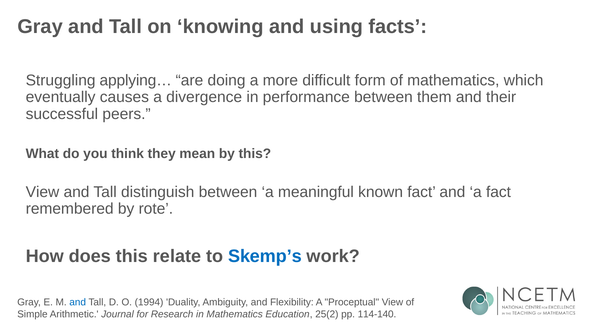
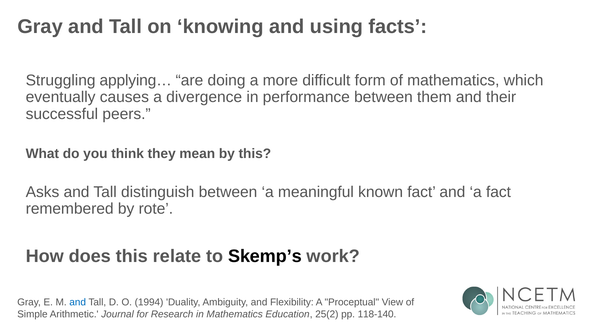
View: View -> Asks (43, 192)
Skemp’s colour: blue -> black (265, 256)
114-140: 114-140 -> 118-140 (377, 314)
